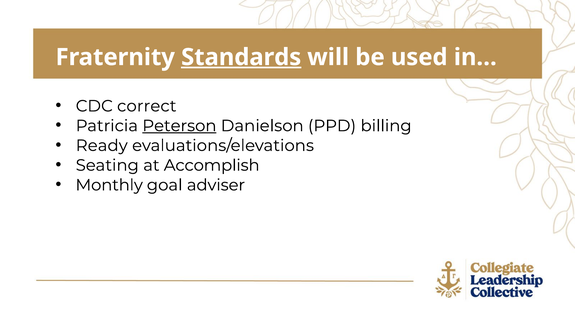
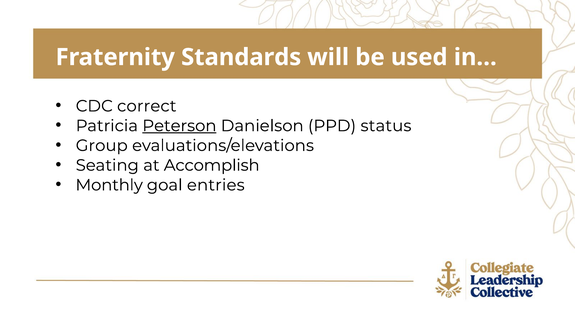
Standards underline: present -> none (241, 57)
billing: billing -> status (386, 126)
Ready: Ready -> Group (102, 146)
adviser: adviser -> entries (216, 185)
